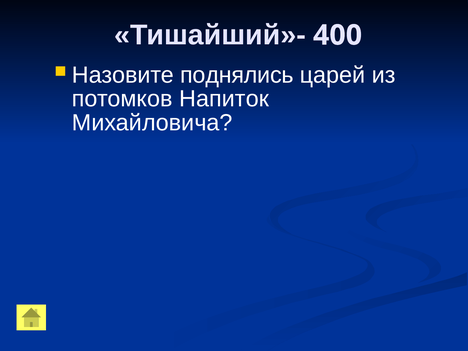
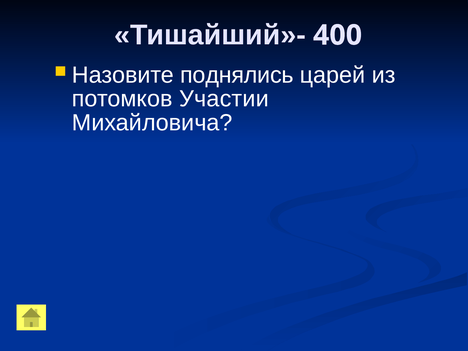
Напиток: Напиток -> Участии (224, 99)
